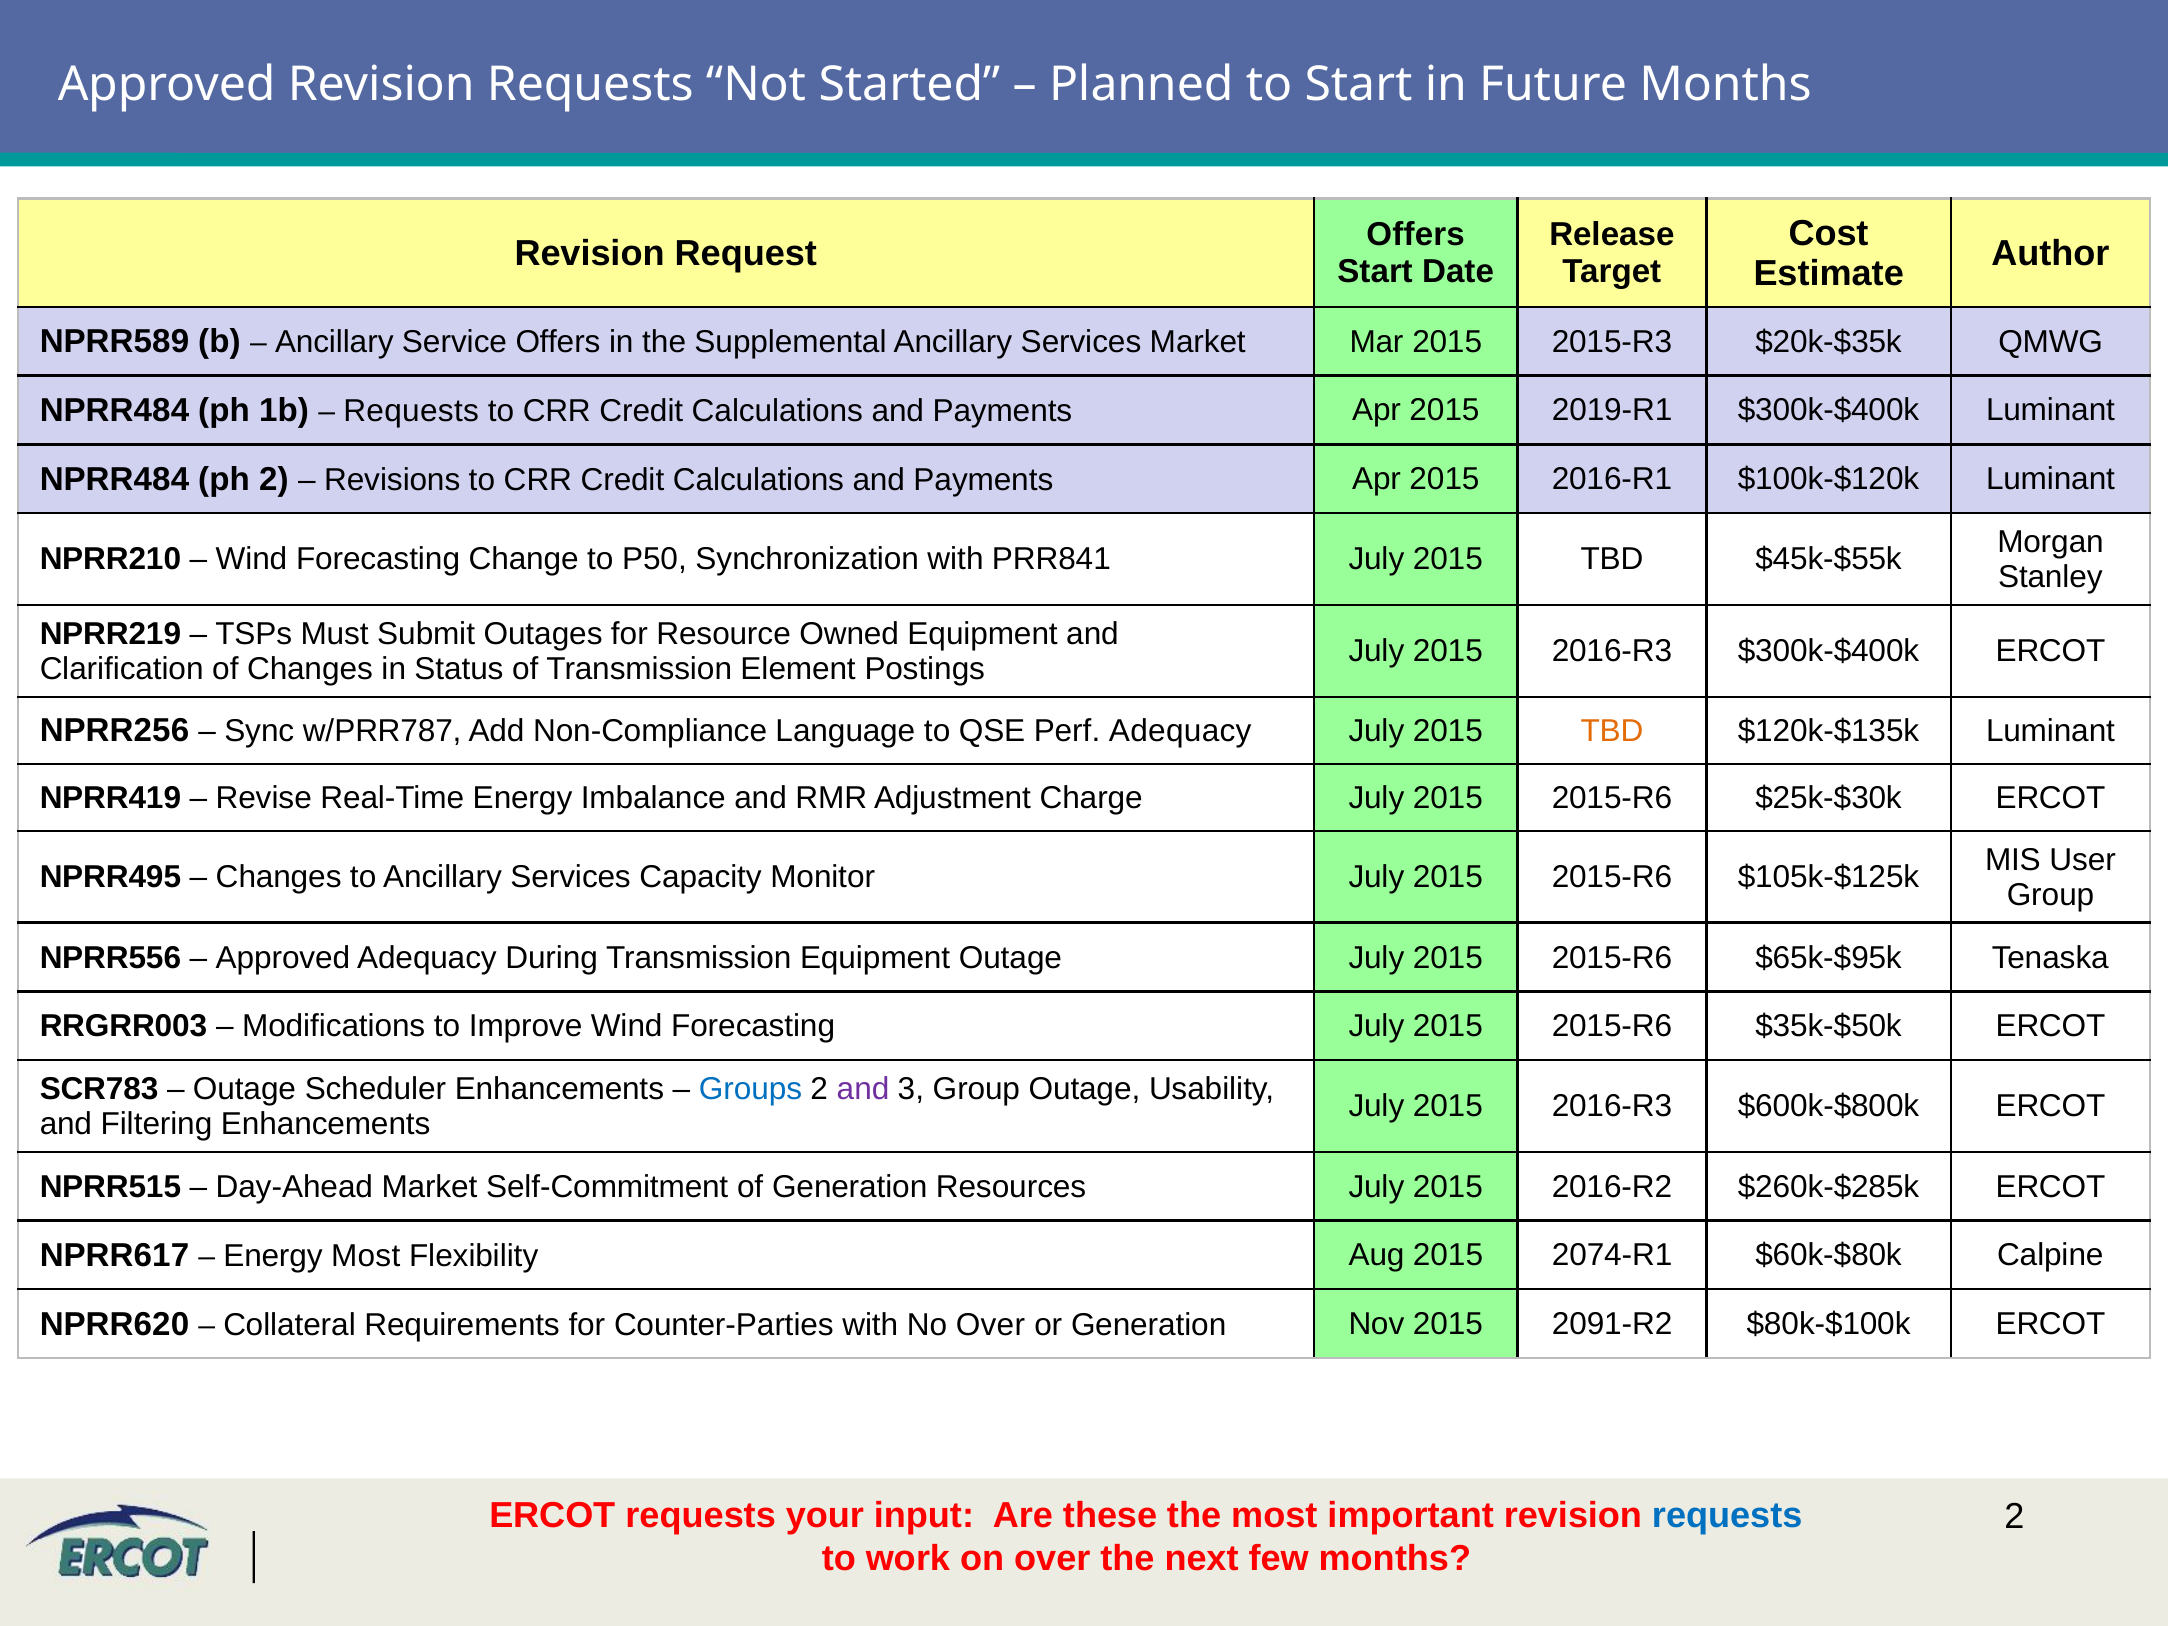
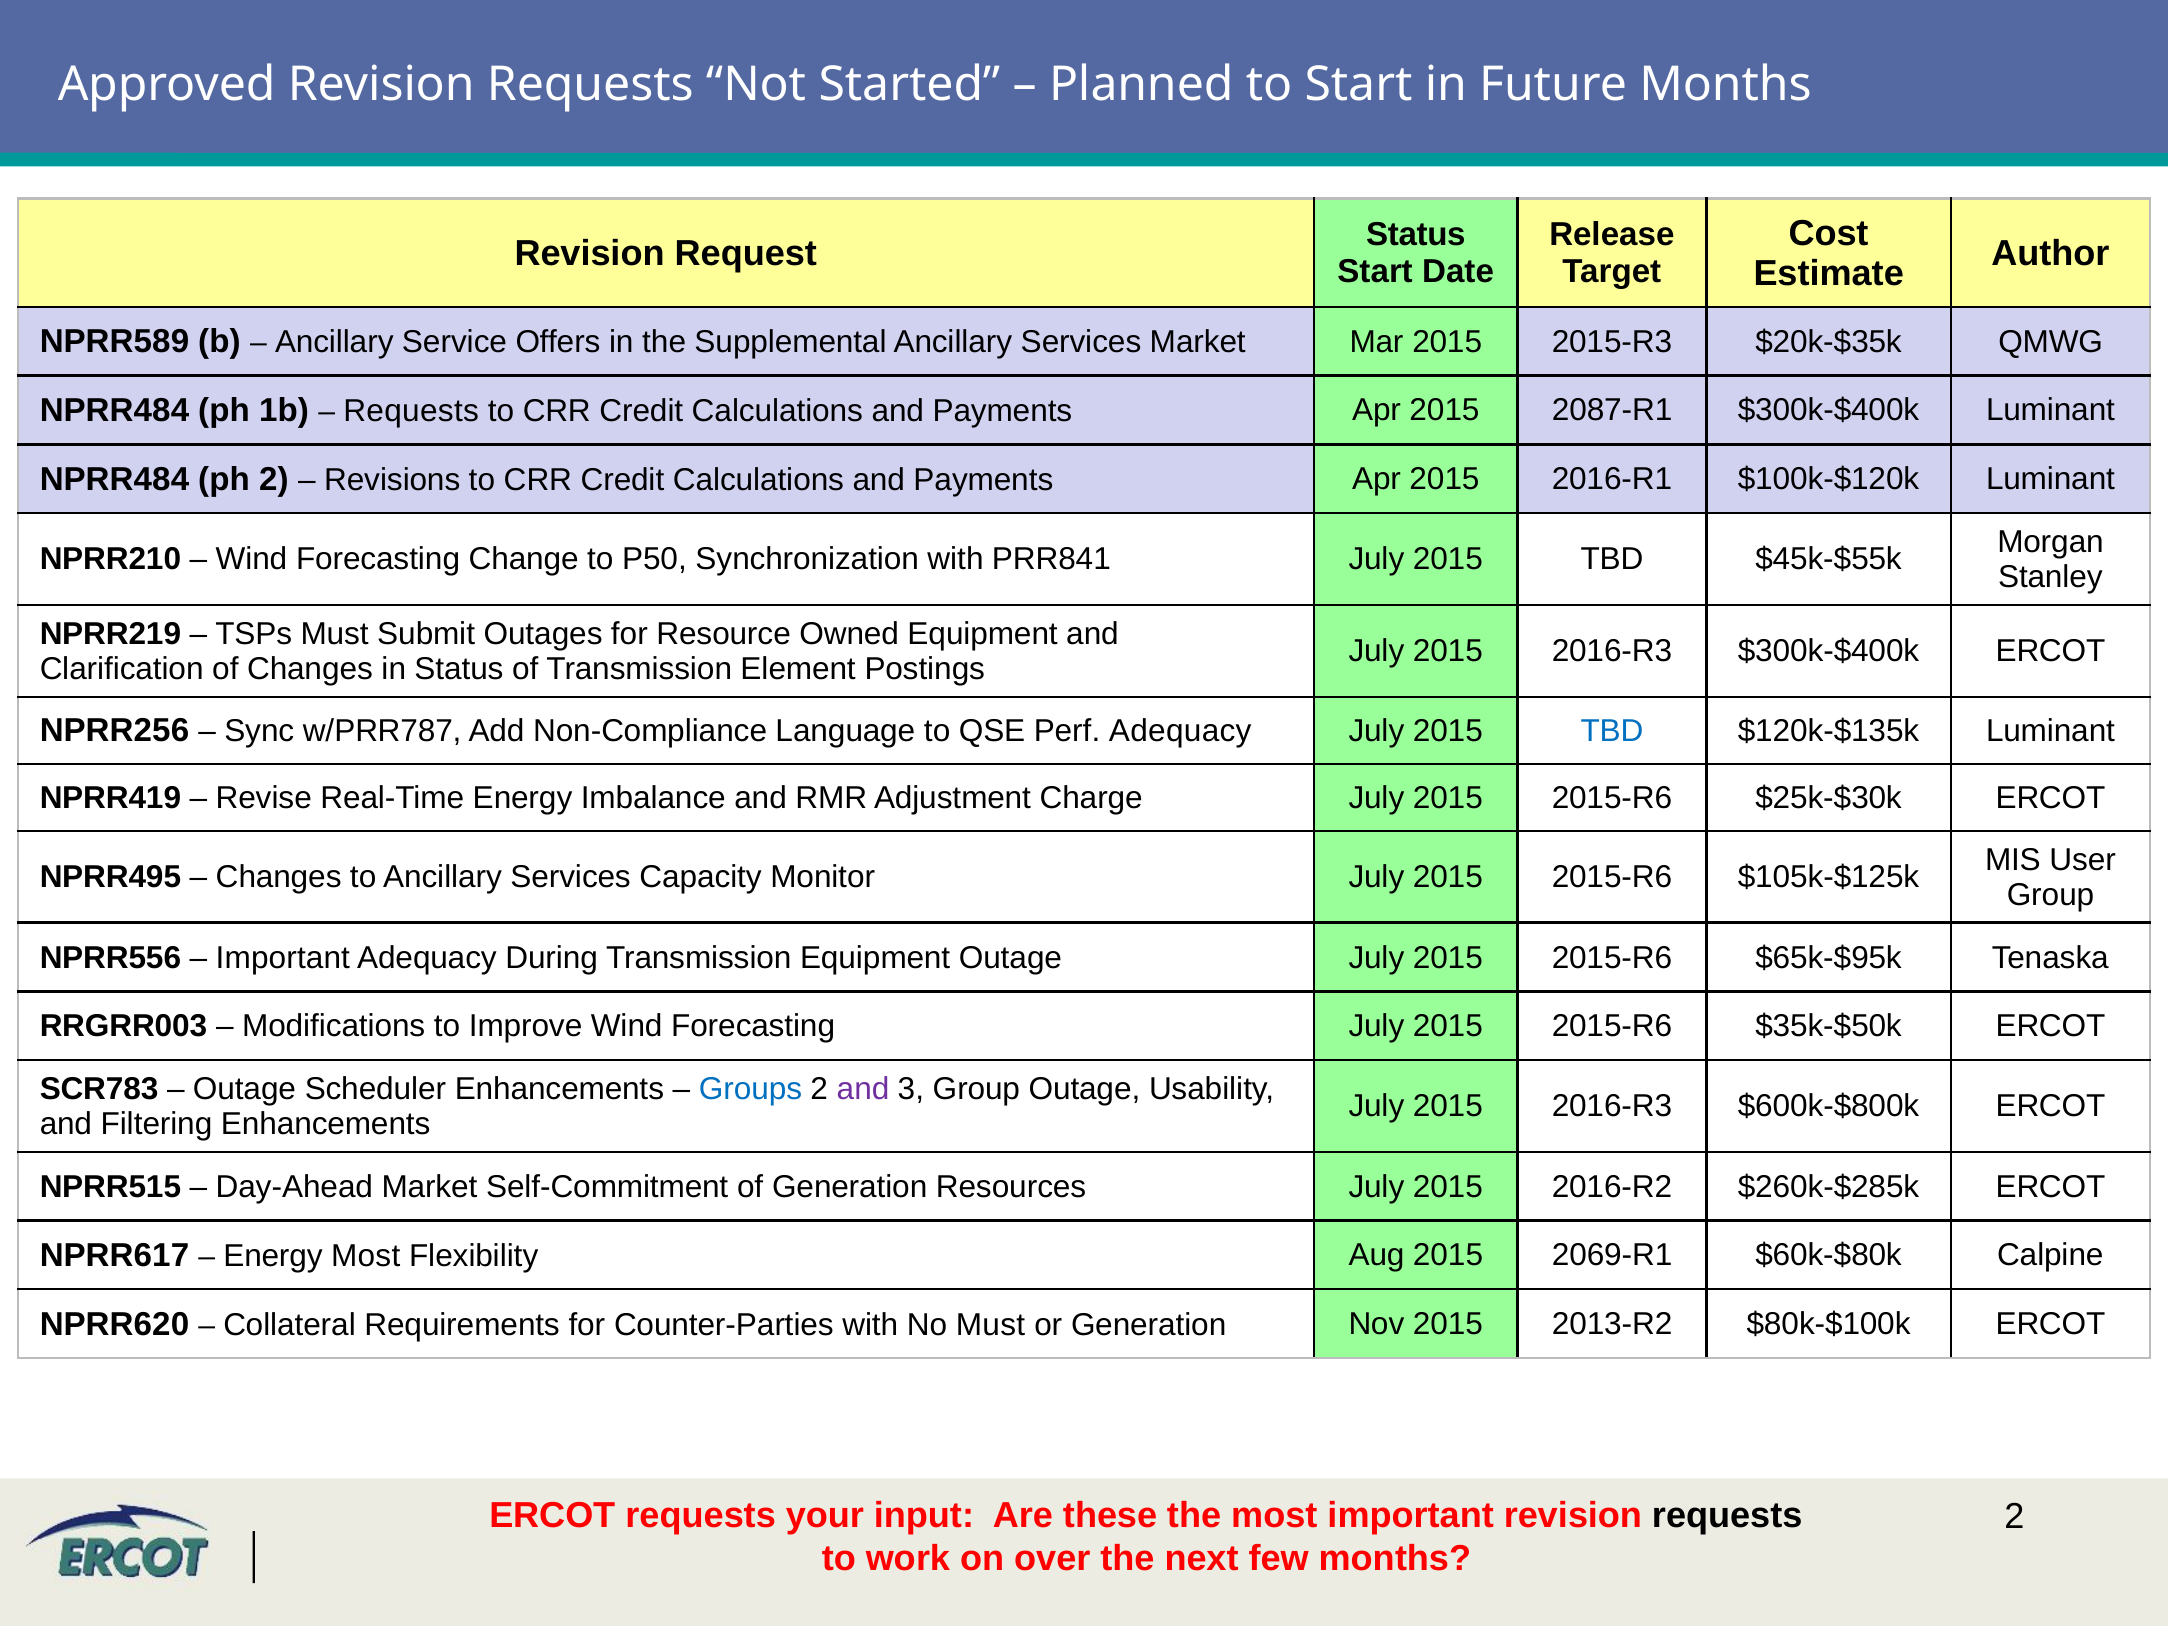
Offers: Offers -> Status (1416, 235)
2019-R1: 2019-R1 -> 2087-R1 (1612, 411)
TBD colour: orange -> blue (1612, 731)
Approved: Approved -> Important (283, 958)
2074-R1: 2074-R1 -> 2069-R1 (1612, 1255)
No Over: Over -> Must (990, 1325)
2091-R2: 2091-R2 -> 2013-R2 (1612, 1324)
requests colour: blue -> black (1727, 1515)
